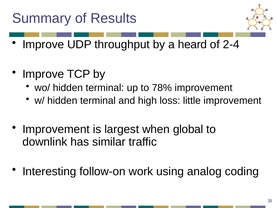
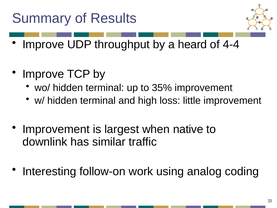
2-4: 2-4 -> 4-4 (231, 44)
78%: 78% -> 35% (162, 88)
global: global -> native (188, 129)
